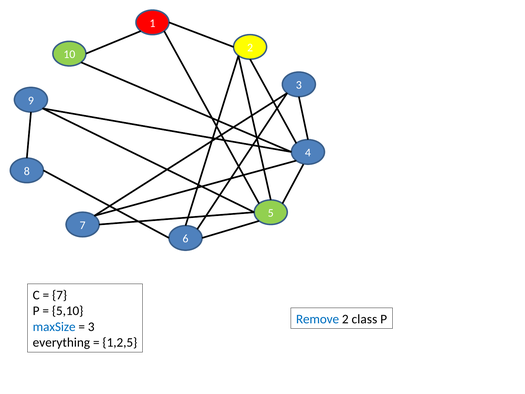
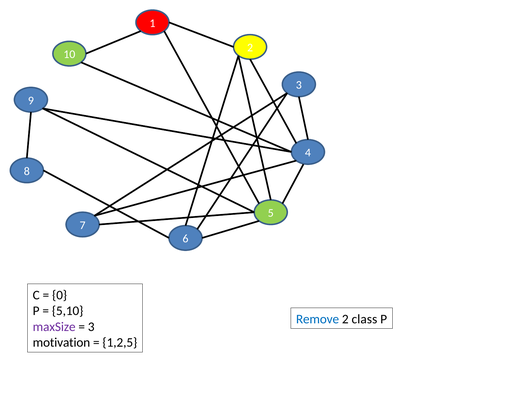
7: 7 -> 0 (60, 295)
maxSize colour: blue -> purple (54, 327)
everything: everything -> motivation (61, 342)
